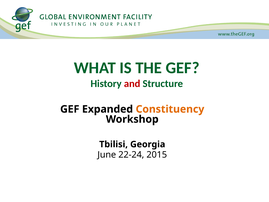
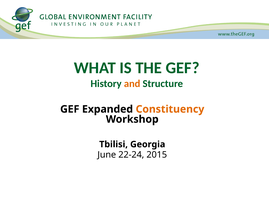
and colour: red -> orange (132, 83)
